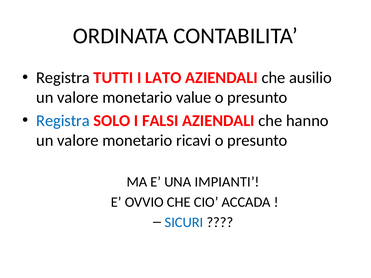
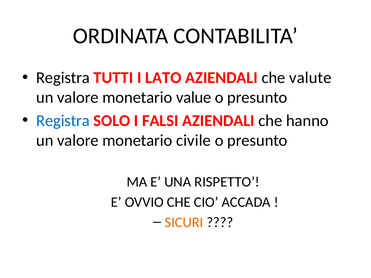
ausilio: ausilio -> valute (310, 78)
ricavi: ricavi -> civile (194, 141)
IMPIANTI: IMPIANTI -> RISPETTO (227, 182)
SICURI colour: blue -> orange (184, 222)
